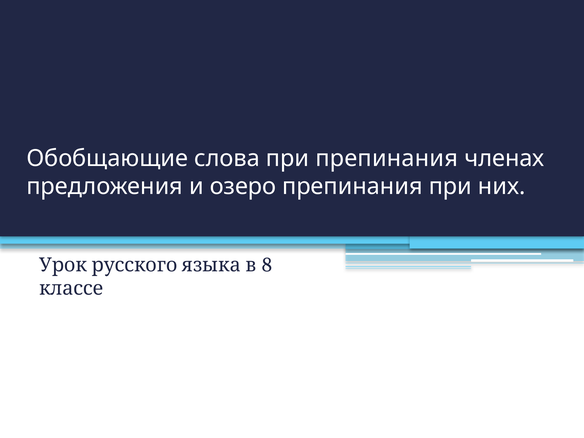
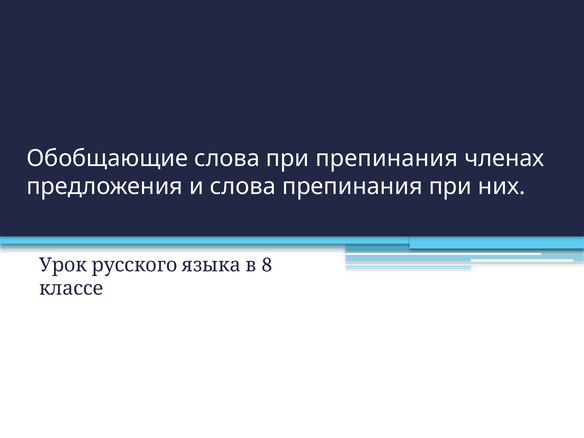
и озеро: озеро -> слова (243, 186)
